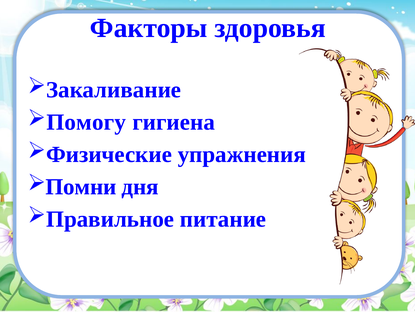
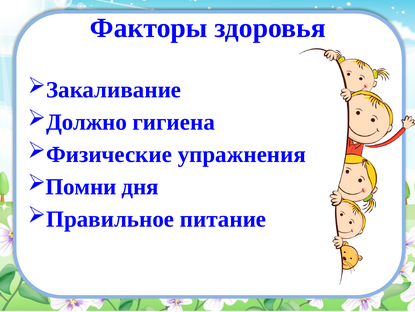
Помогу: Помогу -> Должно (87, 122)
